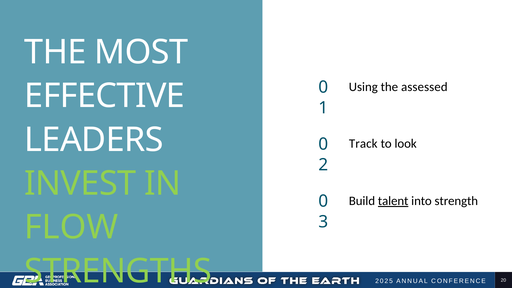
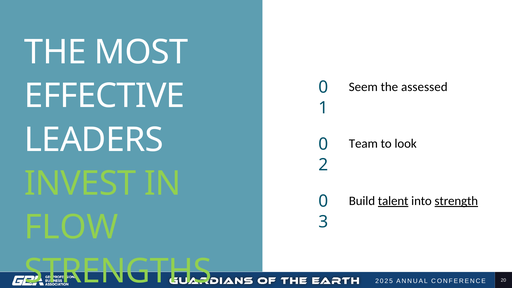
Using: Using -> Seem (363, 87)
Track: Track -> Team (363, 144)
strength underline: none -> present (456, 201)
